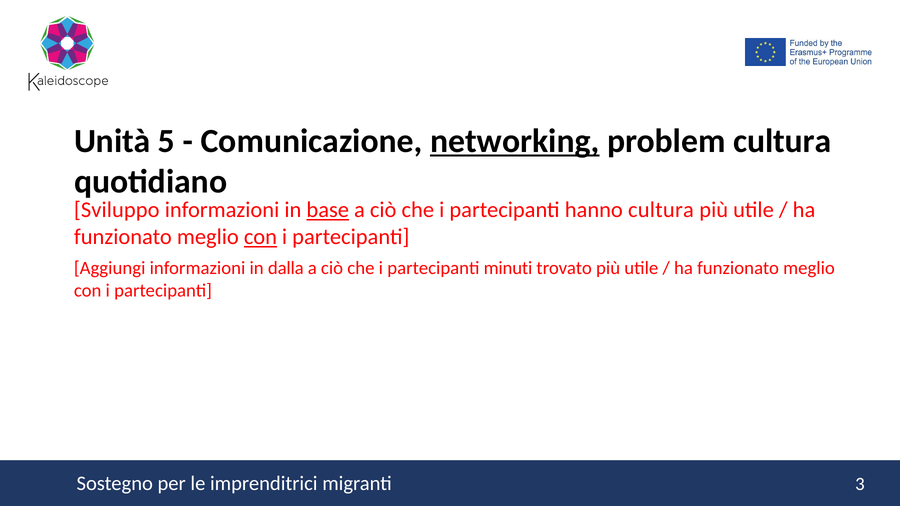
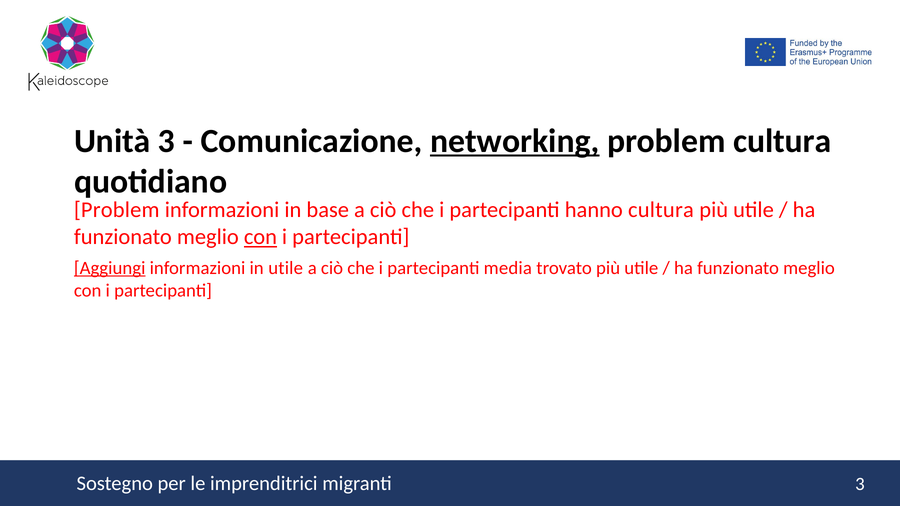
Unità 5: 5 -> 3 (167, 141)
Sviluppo: Sviluppo -> Problem (117, 210)
base underline: present -> none (328, 210)
Aggiungi underline: none -> present (110, 268)
in dalla: dalla -> utile (286, 268)
minuti: minuti -> media (508, 268)
